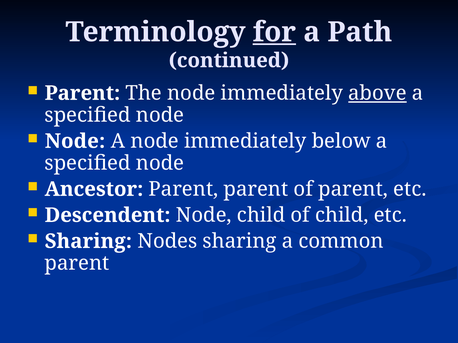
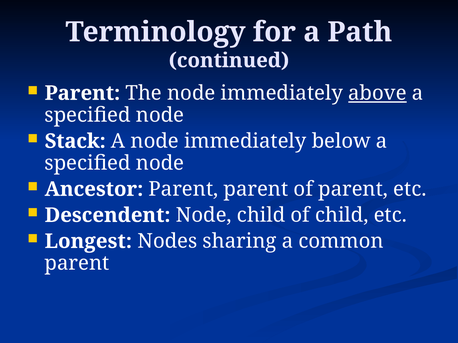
for underline: present -> none (274, 32)
Node: Node -> Stack (75, 141)
Sharing: Sharing -> Longest (88, 242)
